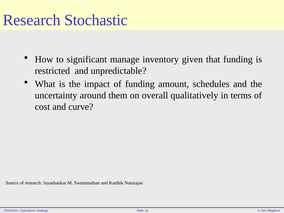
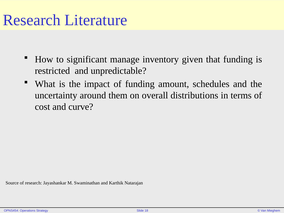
Stochastic: Stochastic -> Literature (96, 20)
qualitatively: qualitatively -> distributions (194, 95)
